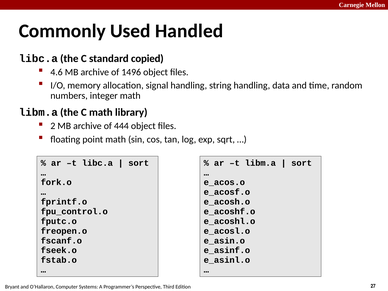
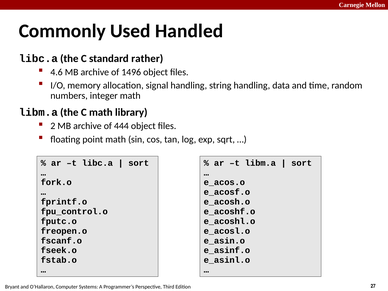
copied: copied -> rather (147, 58)
